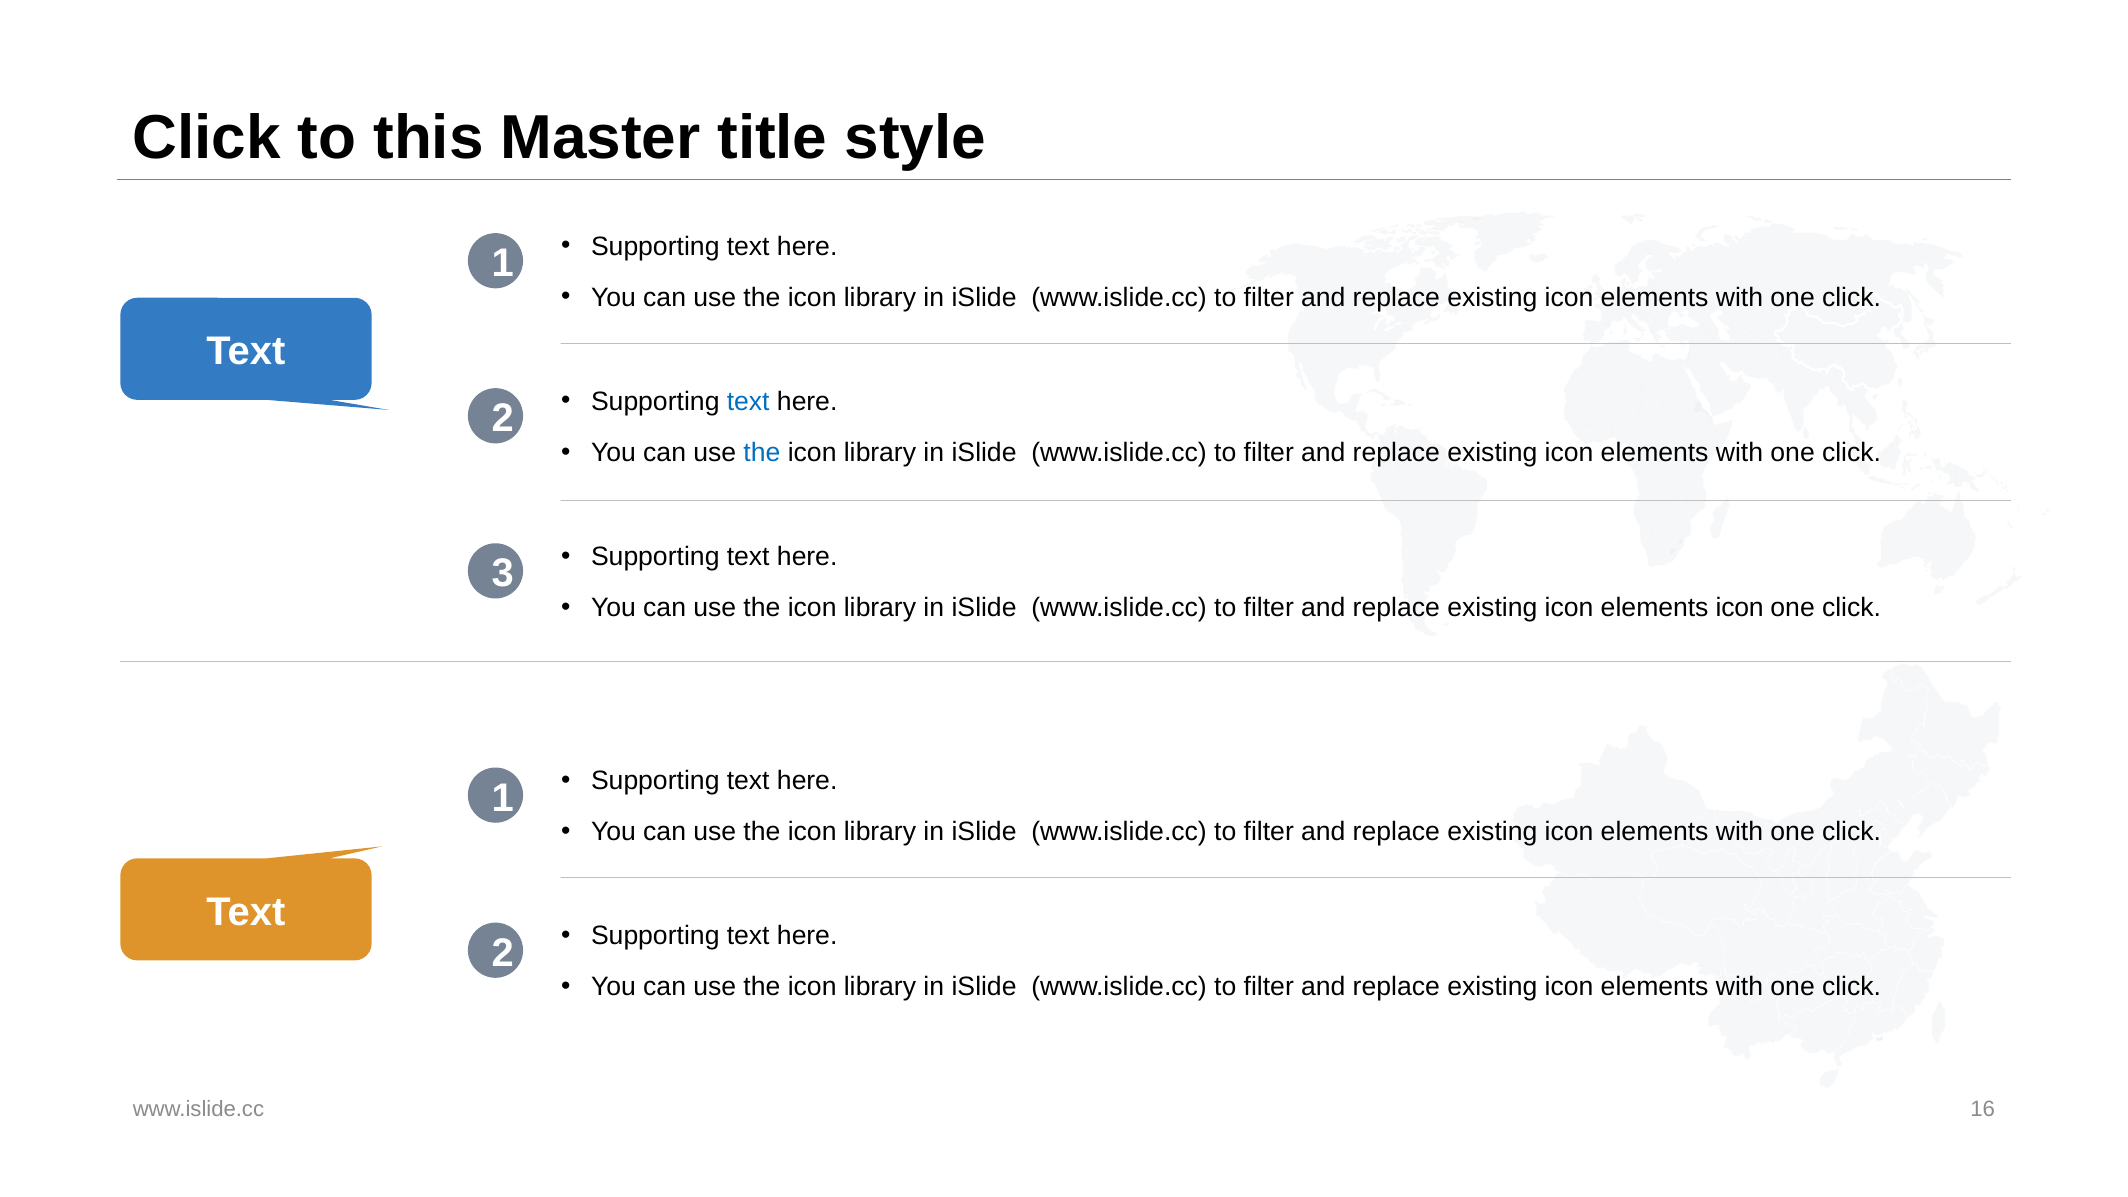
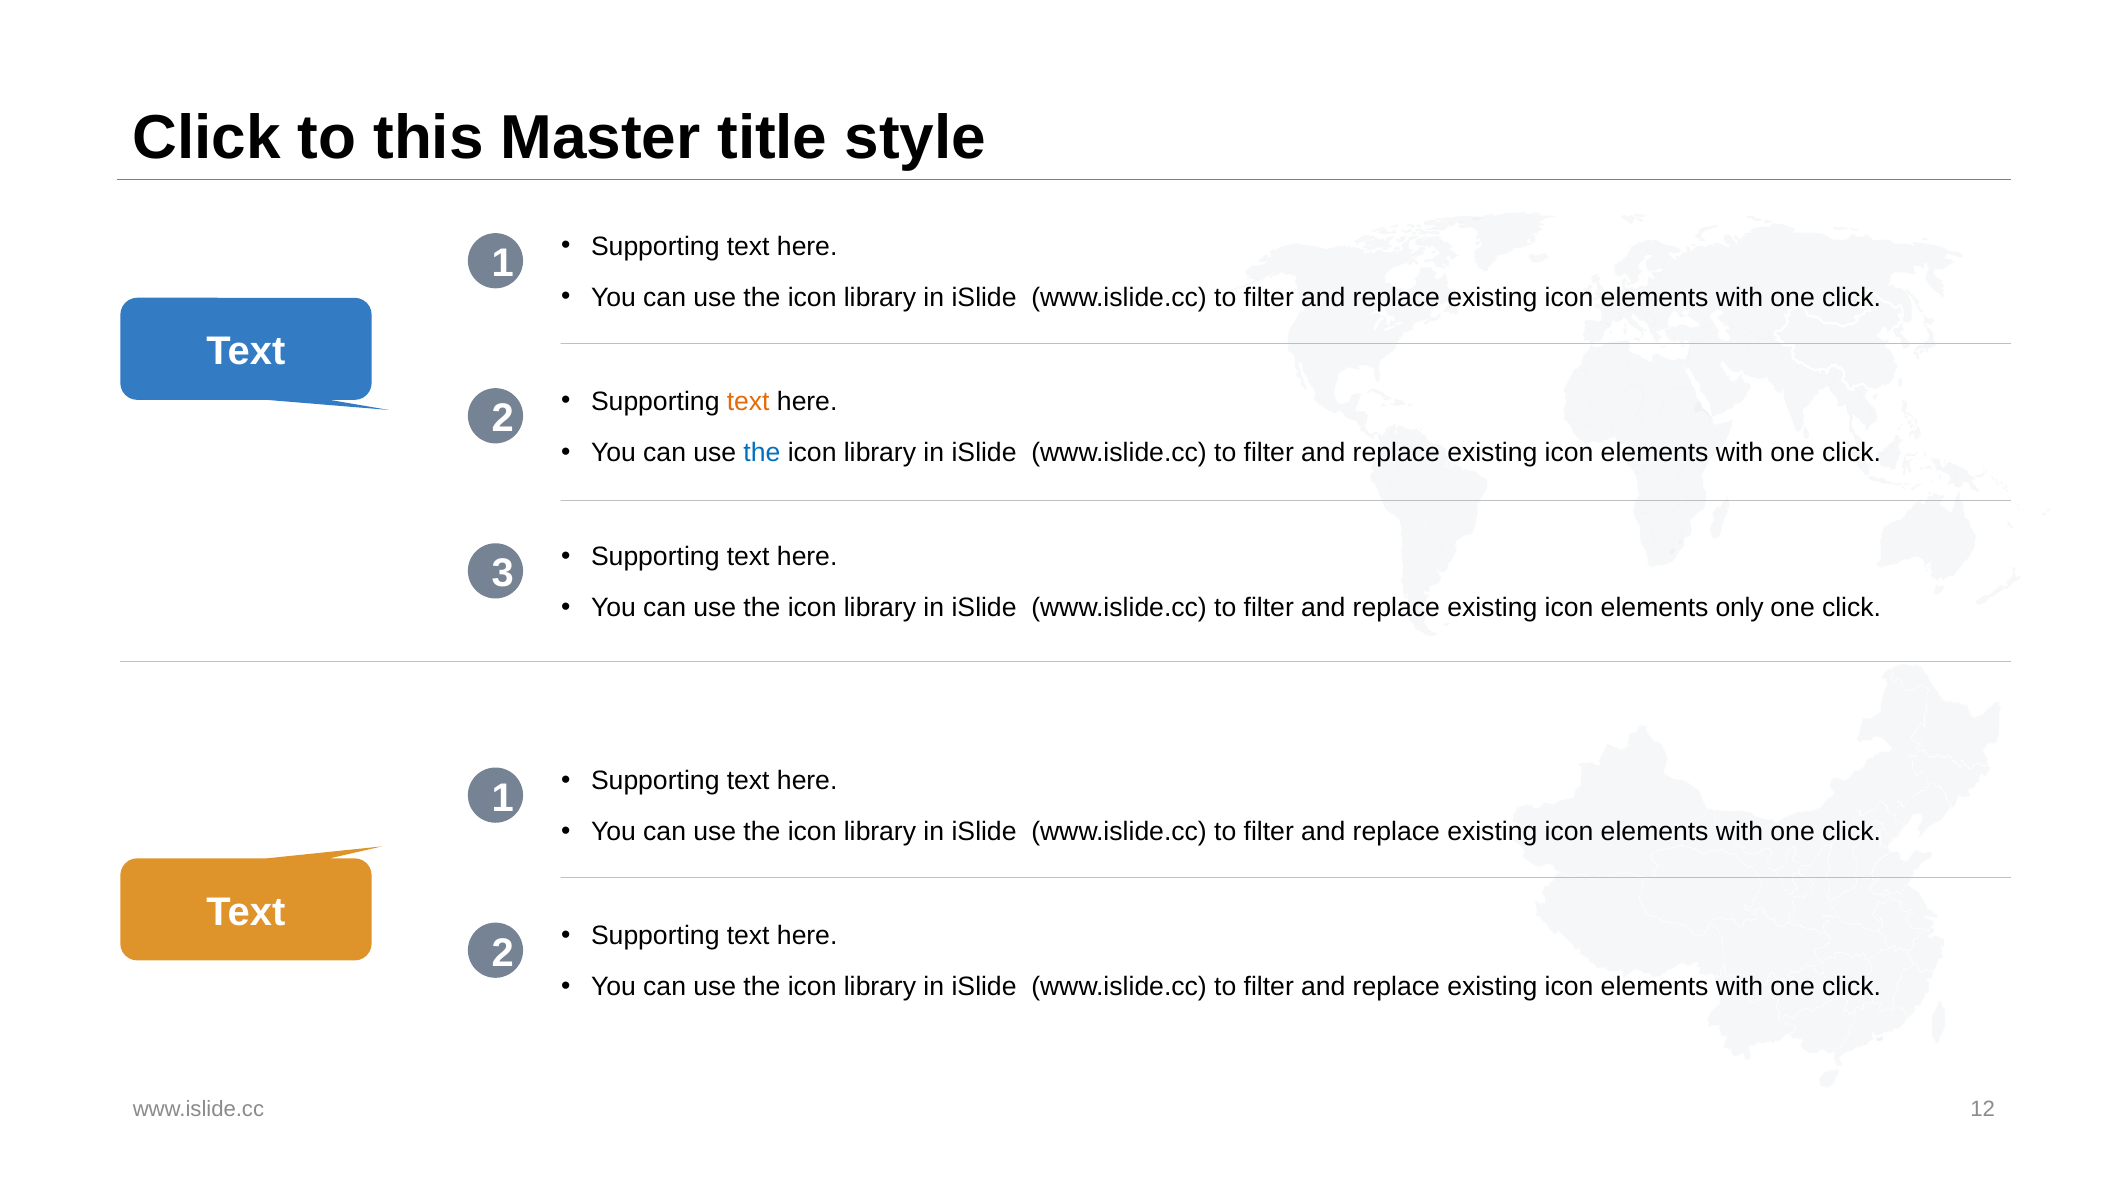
text colour: blue -> orange (748, 402)
elements icon: icon -> only (1740, 608)
16: 16 -> 12 (1983, 1109)
